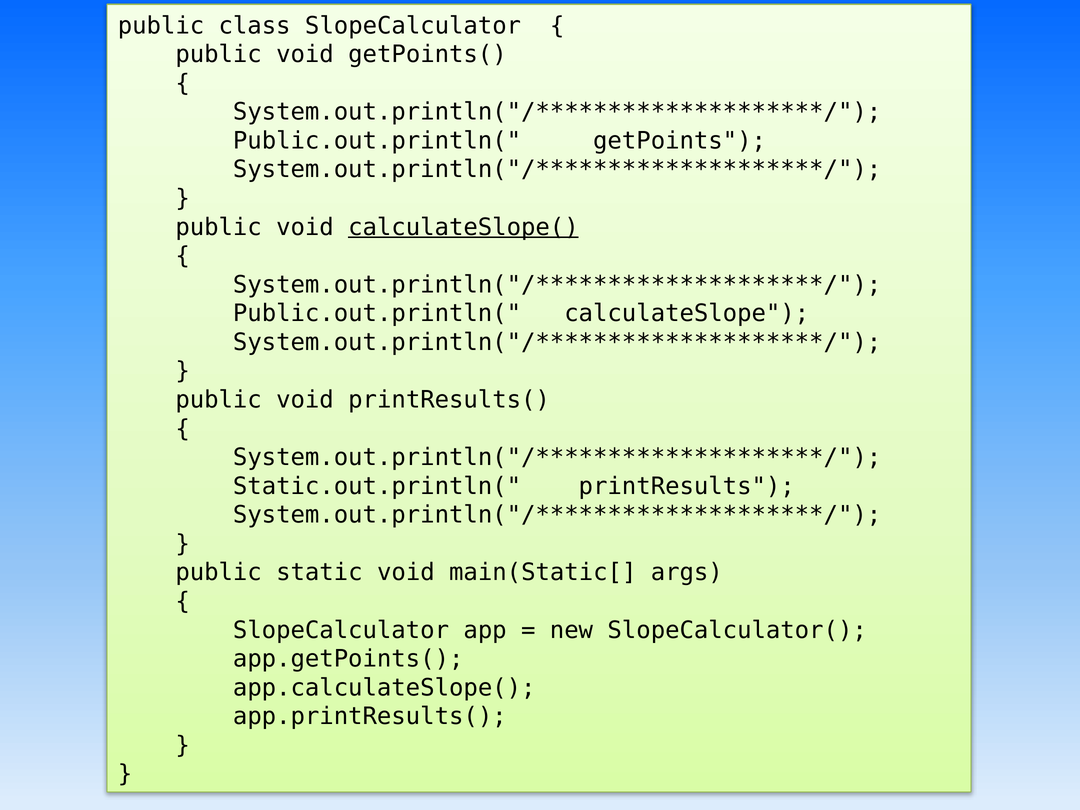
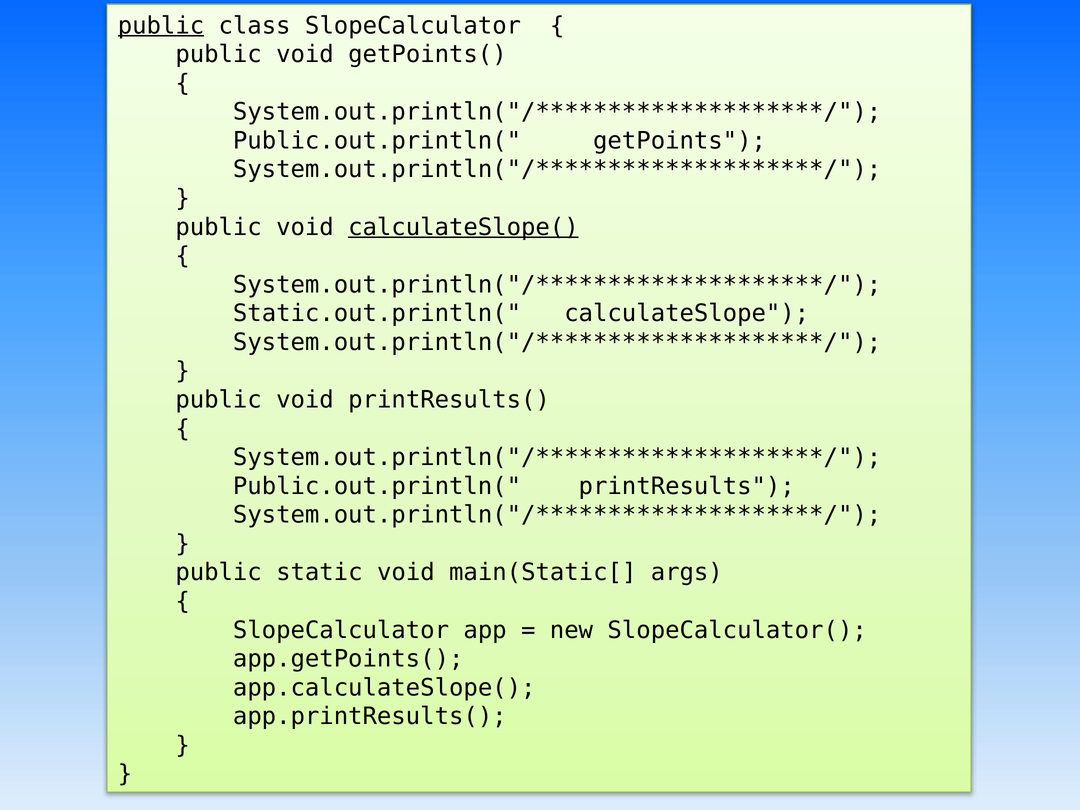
public underline: none -> present (161, 26)
Public.out.println(: Public.out.println( -> Static.out.println( (377, 313)
Static.out.println(: Static.out.println( -> Public.out.println( (377, 486)
